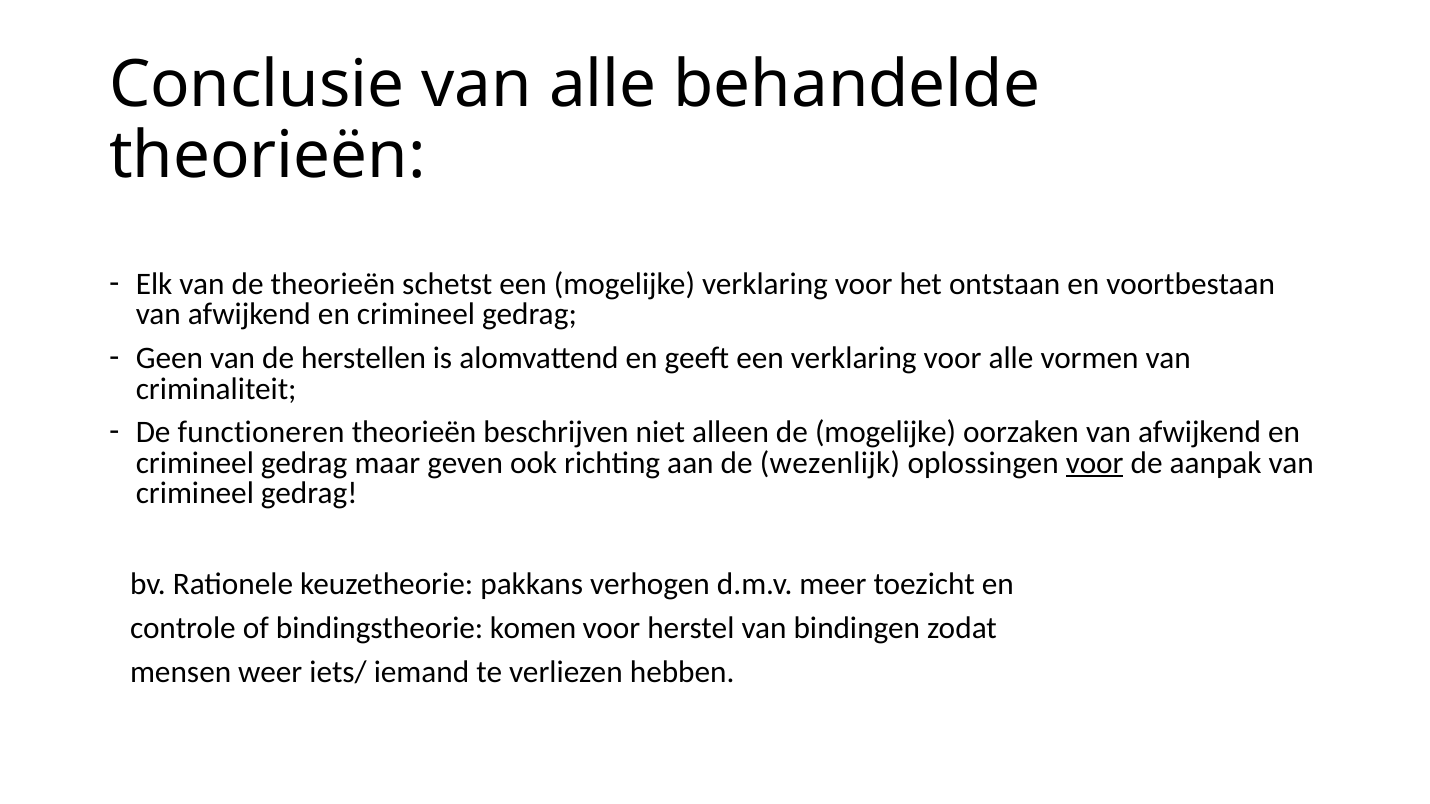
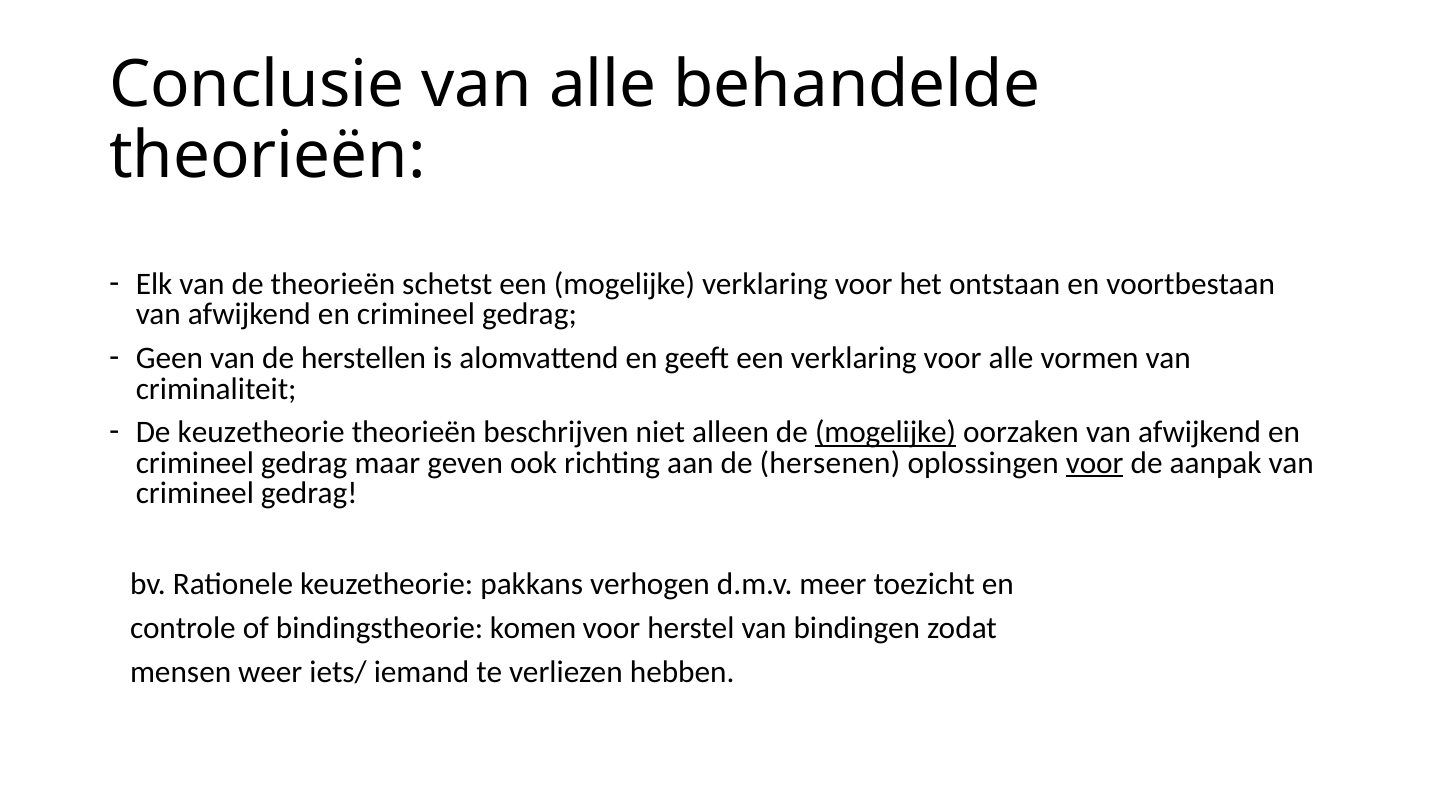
De functioneren: functioneren -> keuzetheorie (261, 433)
mogelijke underline: none -> present (886, 433)
wezenlijk: wezenlijk -> hersenen (830, 463)
